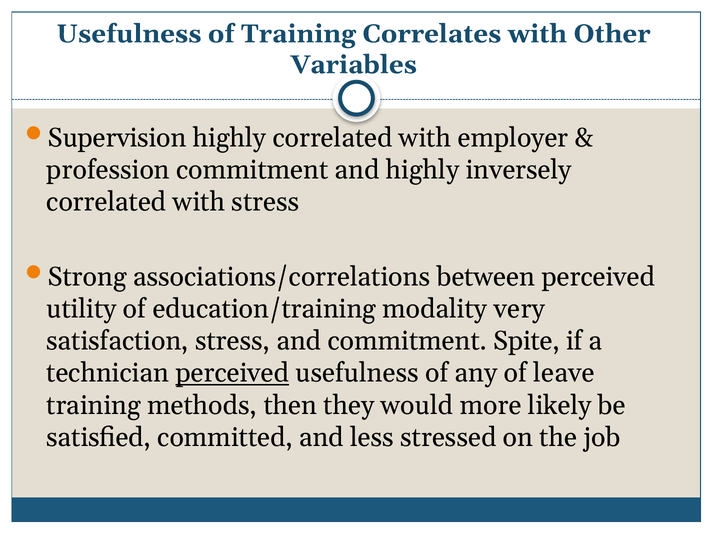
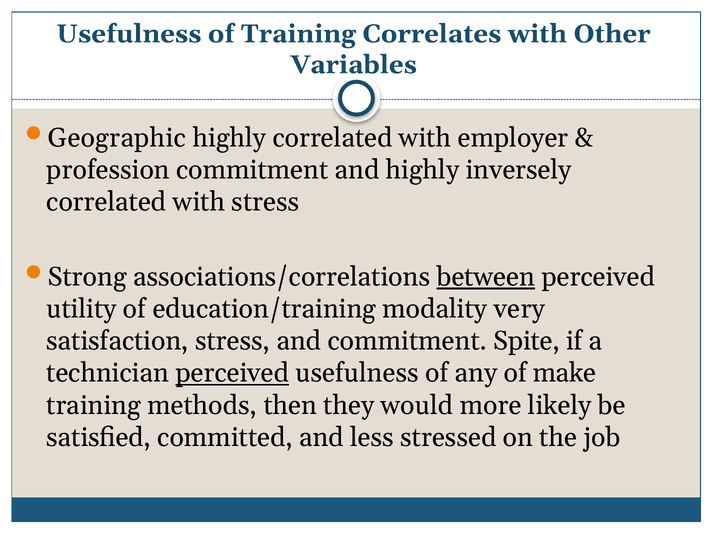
Supervision: Supervision -> Geographic (117, 138)
between underline: none -> present (486, 277)
leave: leave -> make (564, 374)
